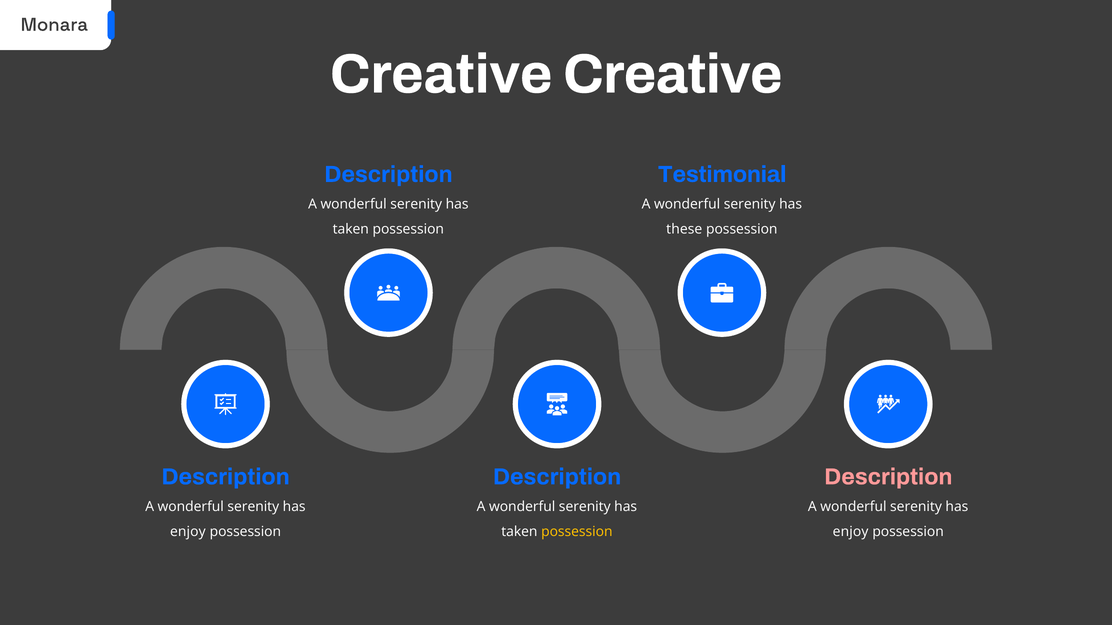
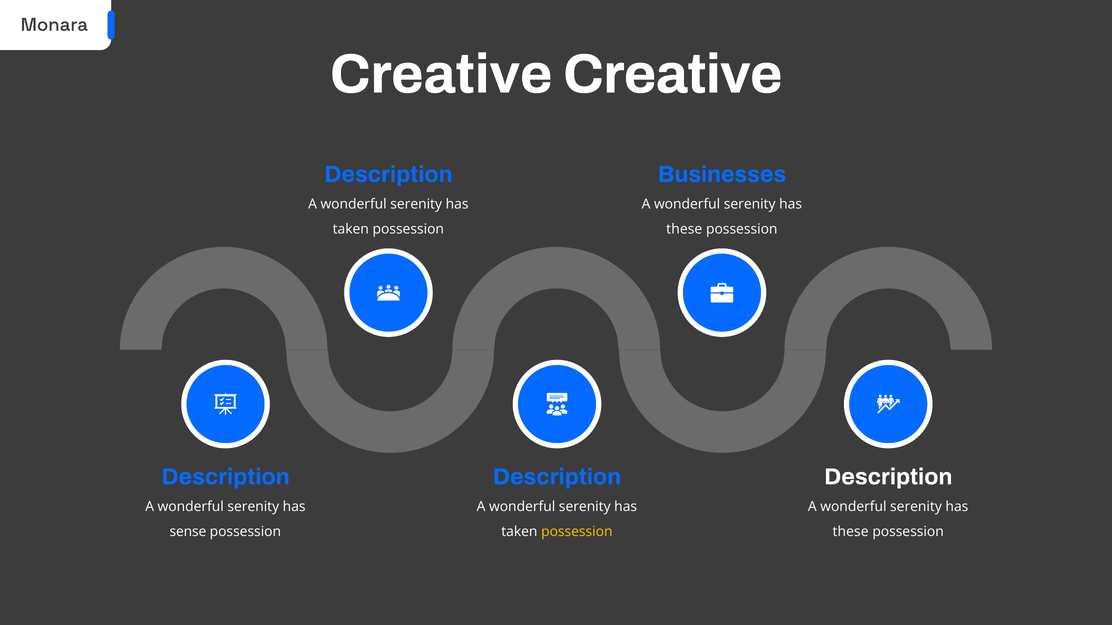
Testimonial: Testimonial -> Businesses (722, 174)
Description colour: pink -> white (888, 477)
enjoy: enjoy -> sense (188, 532)
enjoy: enjoy -> these (851, 532)
